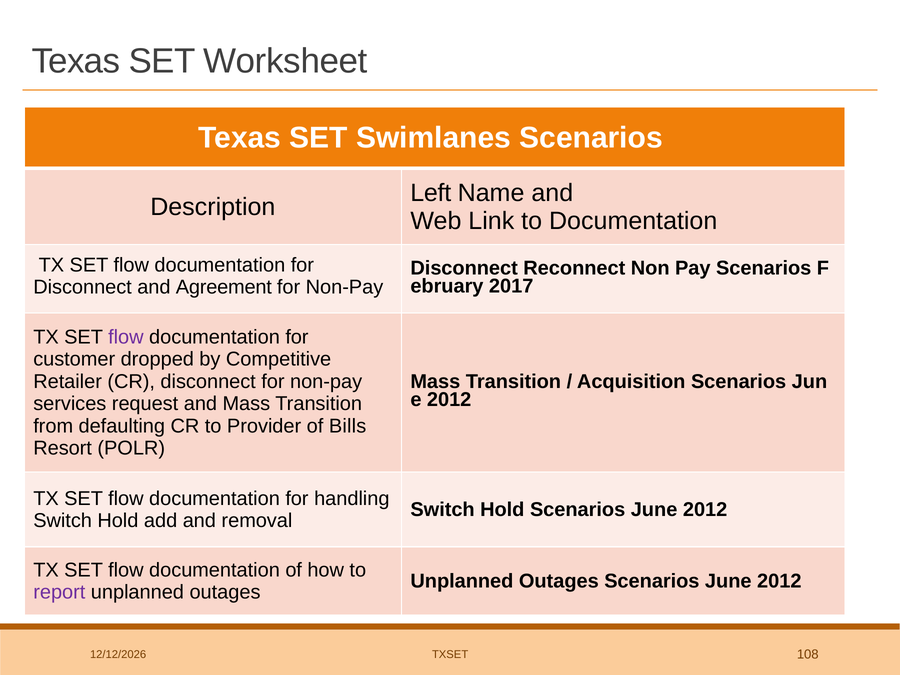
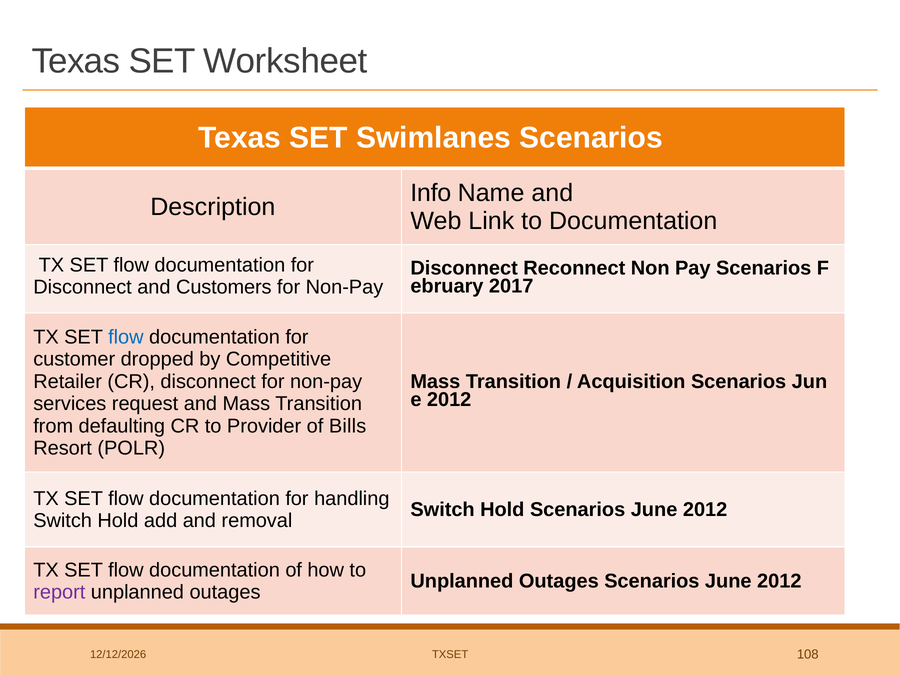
Left: Left -> Info (431, 193)
Agreement: Agreement -> Customers (224, 287)
flow colour: purple -> blue (126, 337)
